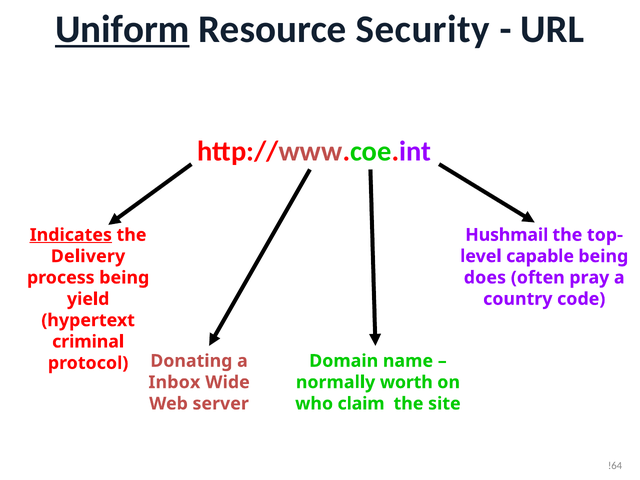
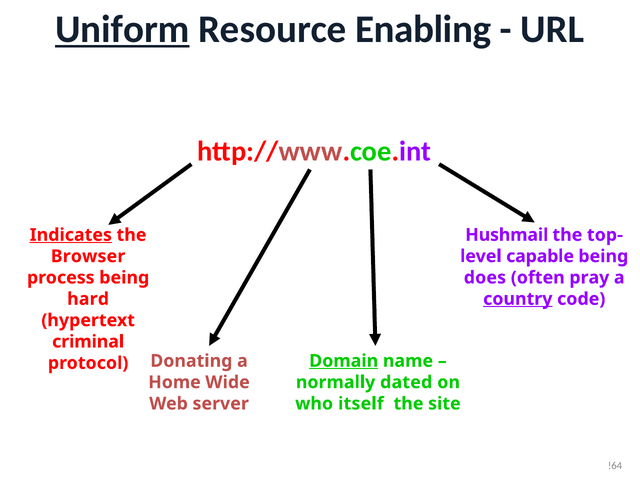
Security: Security -> Enabling (423, 29)
Delivery: Delivery -> Browser (88, 256)
yield: yield -> hard (88, 299)
country underline: none -> present (518, 299)
Domain underline: none -> present (344, 361)
Inbox: Inbox -> Home (174, 382)
worth: worth -> dated (406, 382)
claim: claim -> itself (361, 404)
